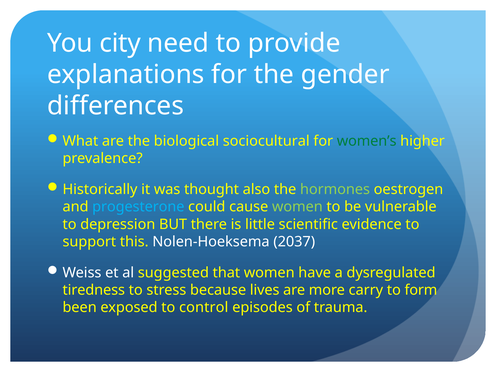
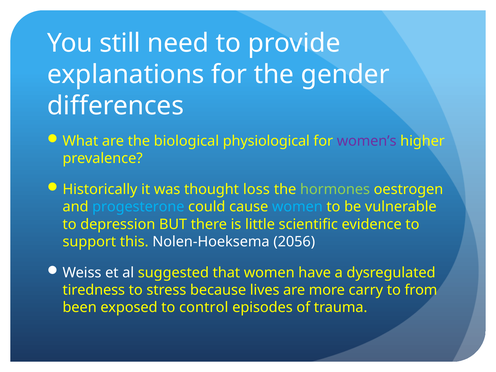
city: city -> still (120, 43)
sociocultural: sociocultural -> physiological (266, 141)
women’s colour: green -> purple (367, 141)
also: also -> loss (256, 190)
women colour: light green -> light blue (297, 207)
2037: 2037 -> 2056 (294, 242)
form: form -> from (421, 290)
